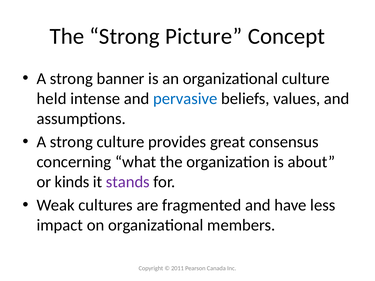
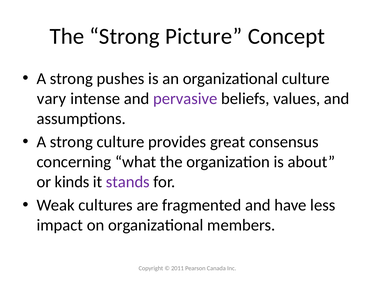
banner: banner -> pushes (121, 79)
held: held -> vary (52, 99)
pervasive colour: blue -> purple (185, 99)
